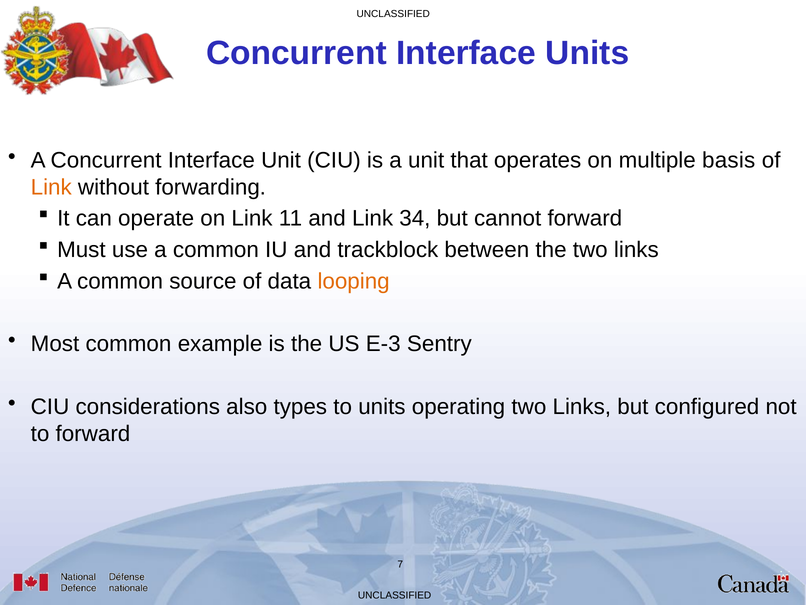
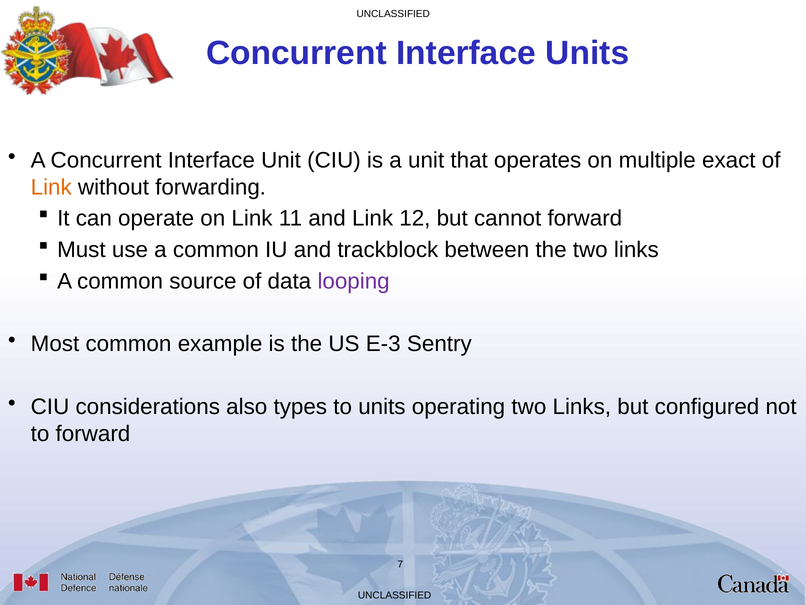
basis: basis -> exact (729, 160)
34: 34 -> 12 (415, 218)
looping colour: orange -> purple (354, 281)
